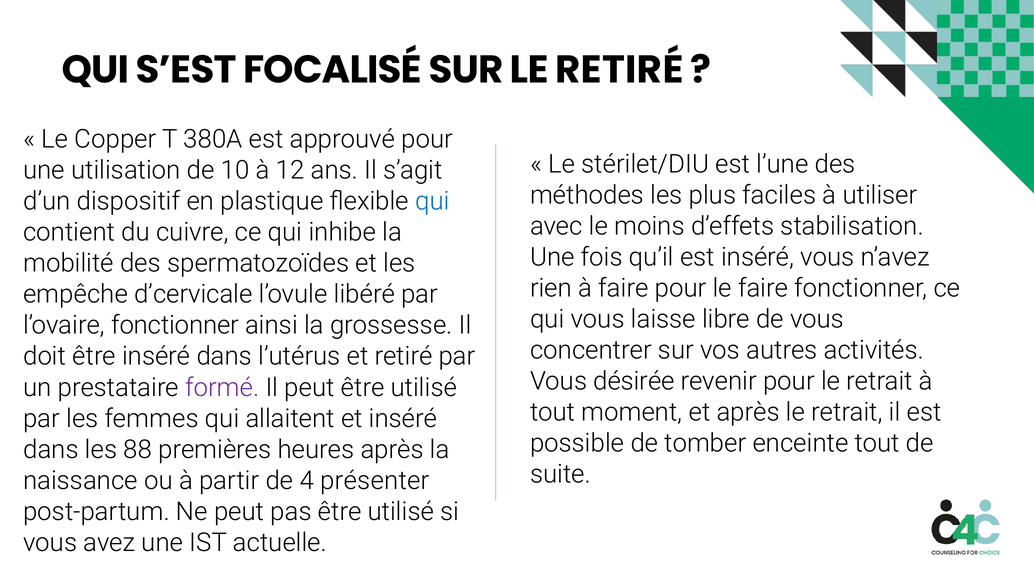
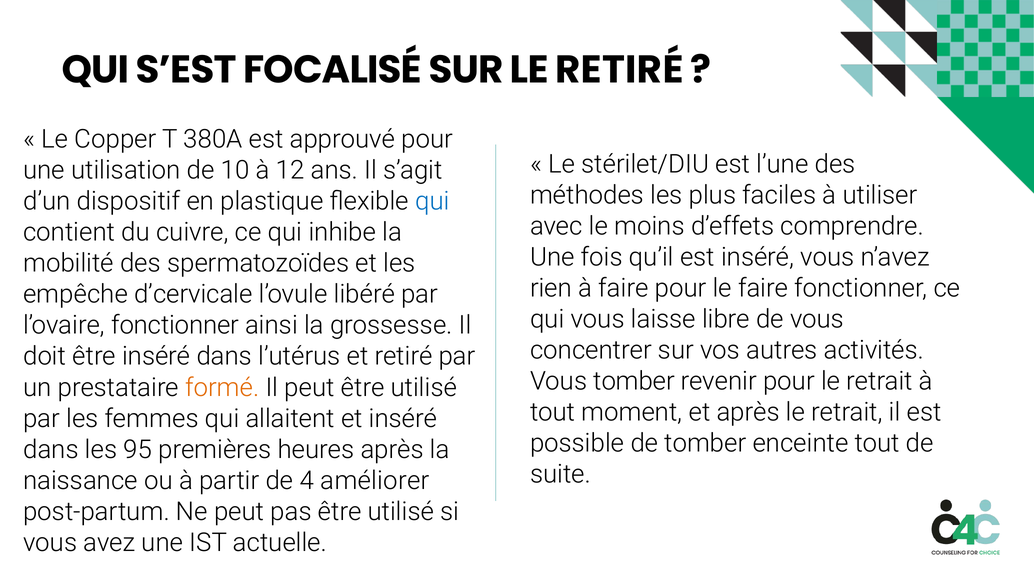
stabilisation: stabilisation -> comprendre (852, 226)
Vous désirée: désirée -> tomber (634, 381)
formé colour: purple -> orange (222, 387)
88: 88 -> 95 (138, 449)
présenter: présenter -> améliorer (375, 480)
